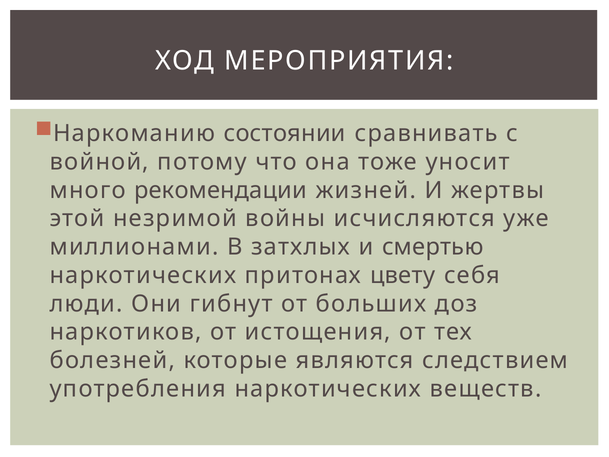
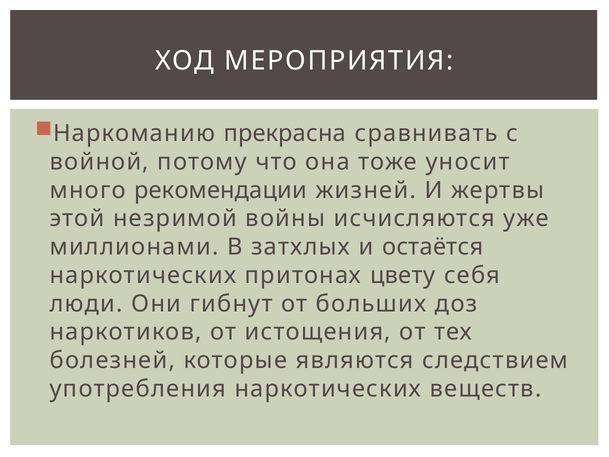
состоянии: состоянии -> прекрасна (285, 133)
смертью: смертью -> остаётся (433, 247)
